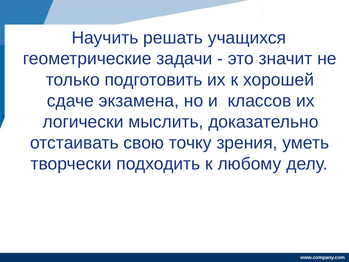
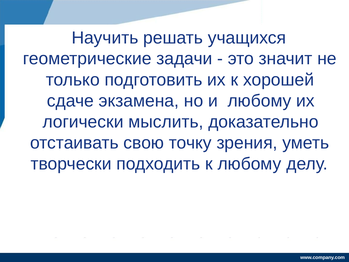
и классов: классов -> любому (259, 101)
